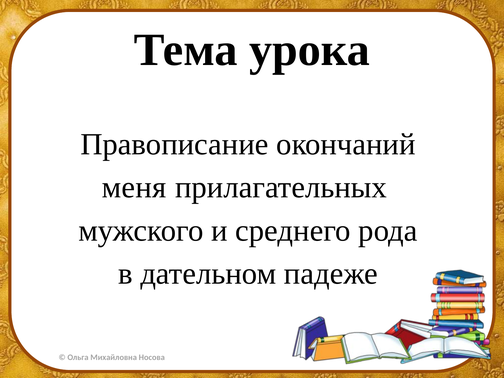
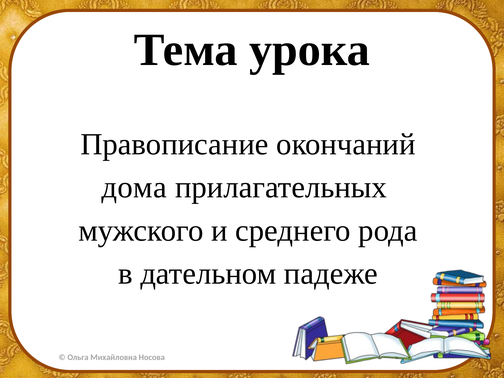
меня: меня -> дома (134, 187)
